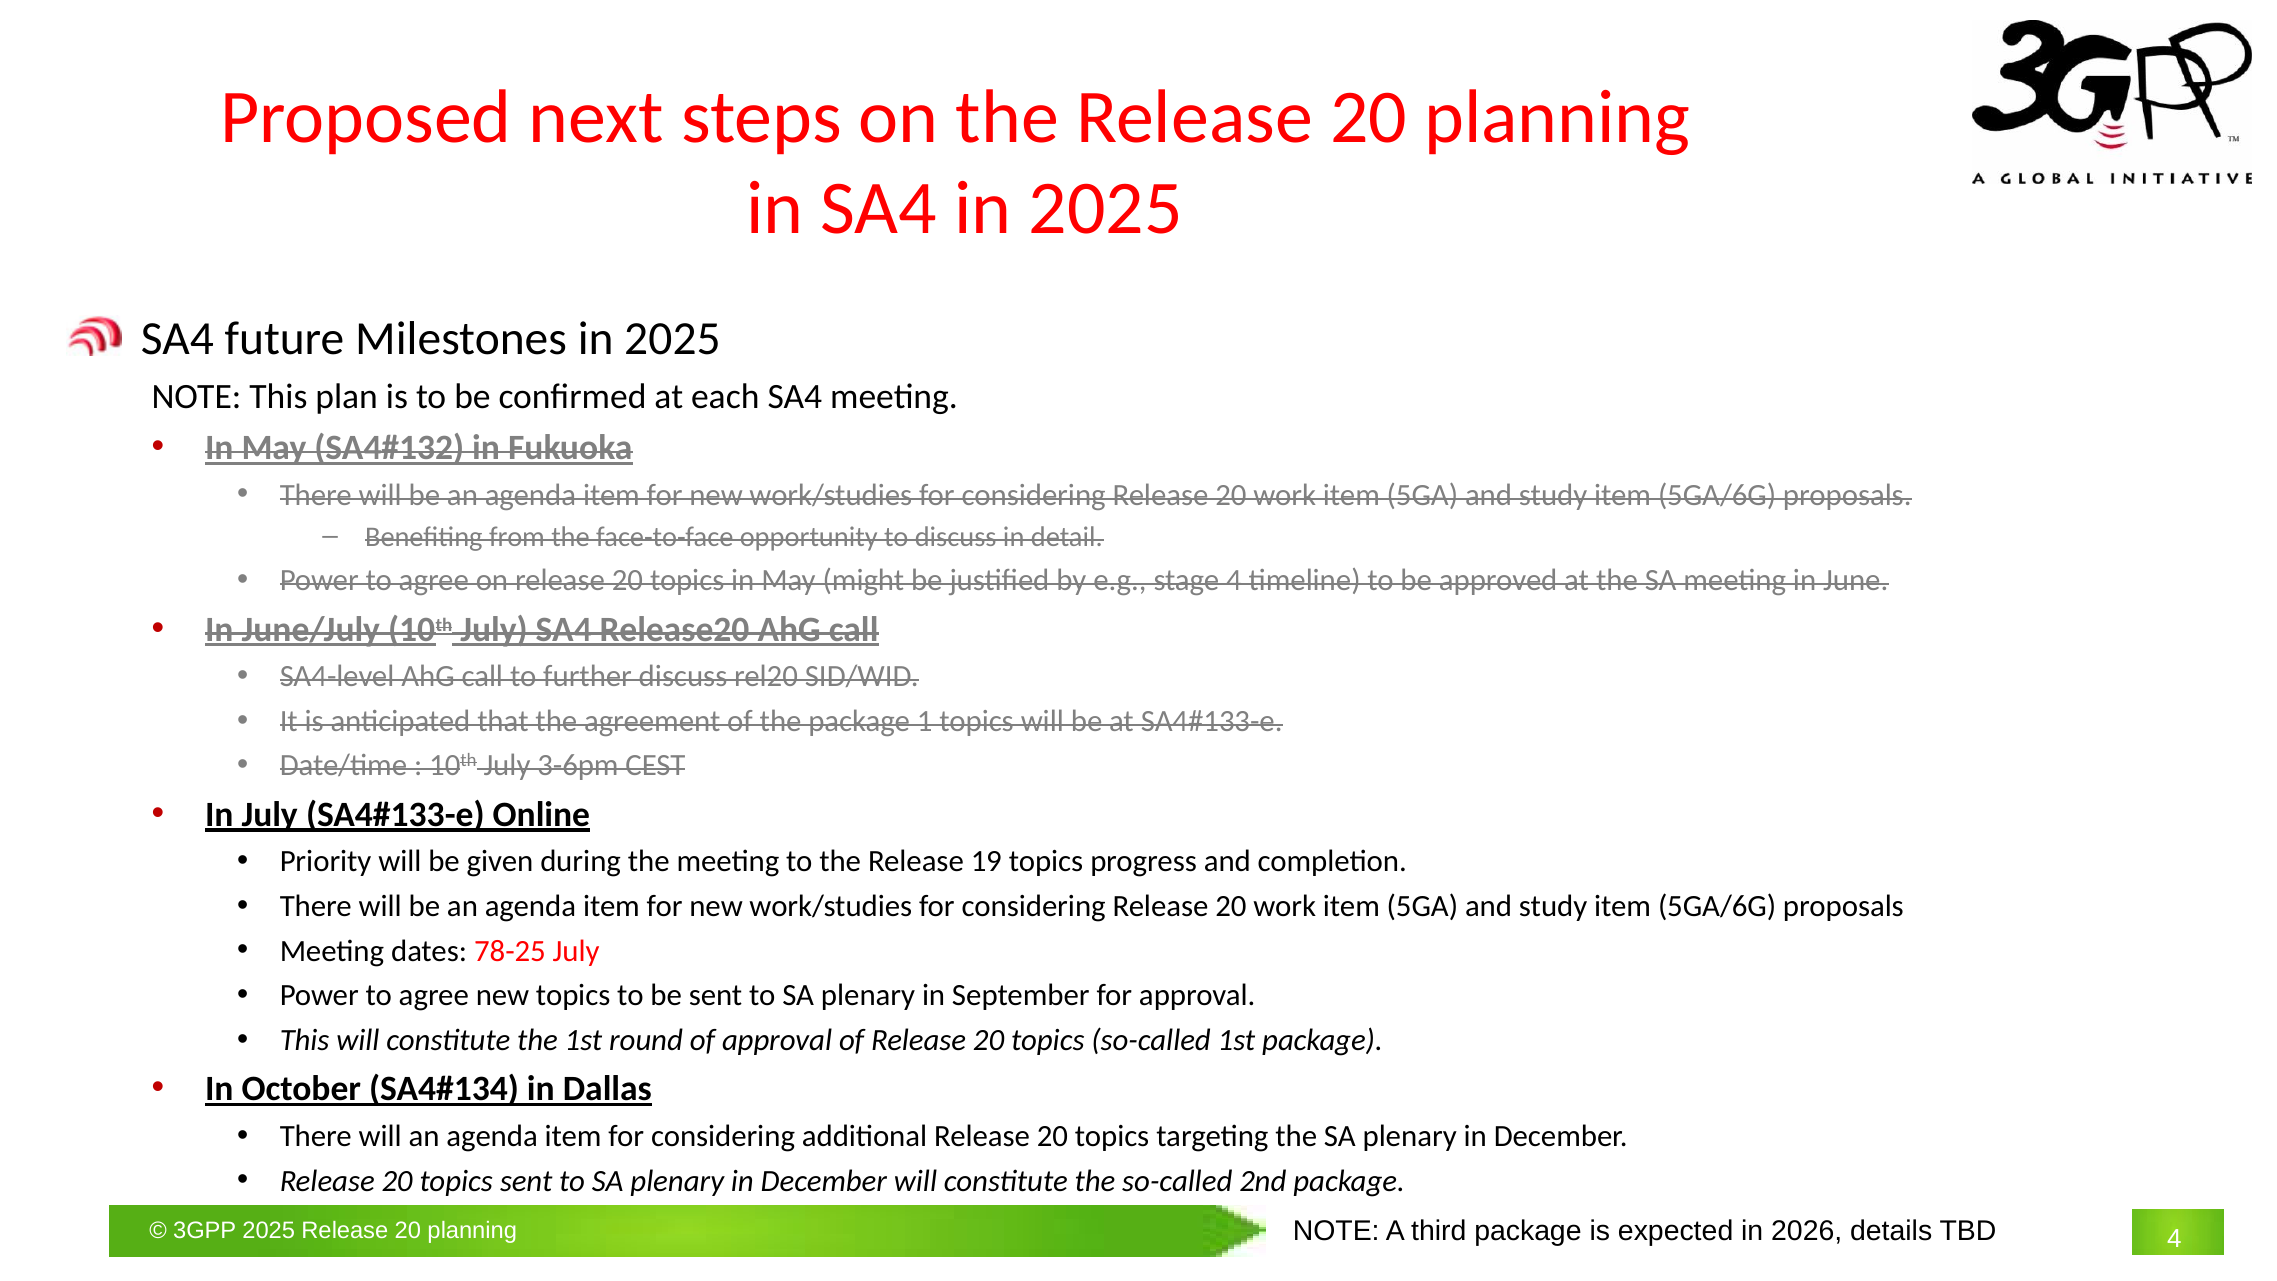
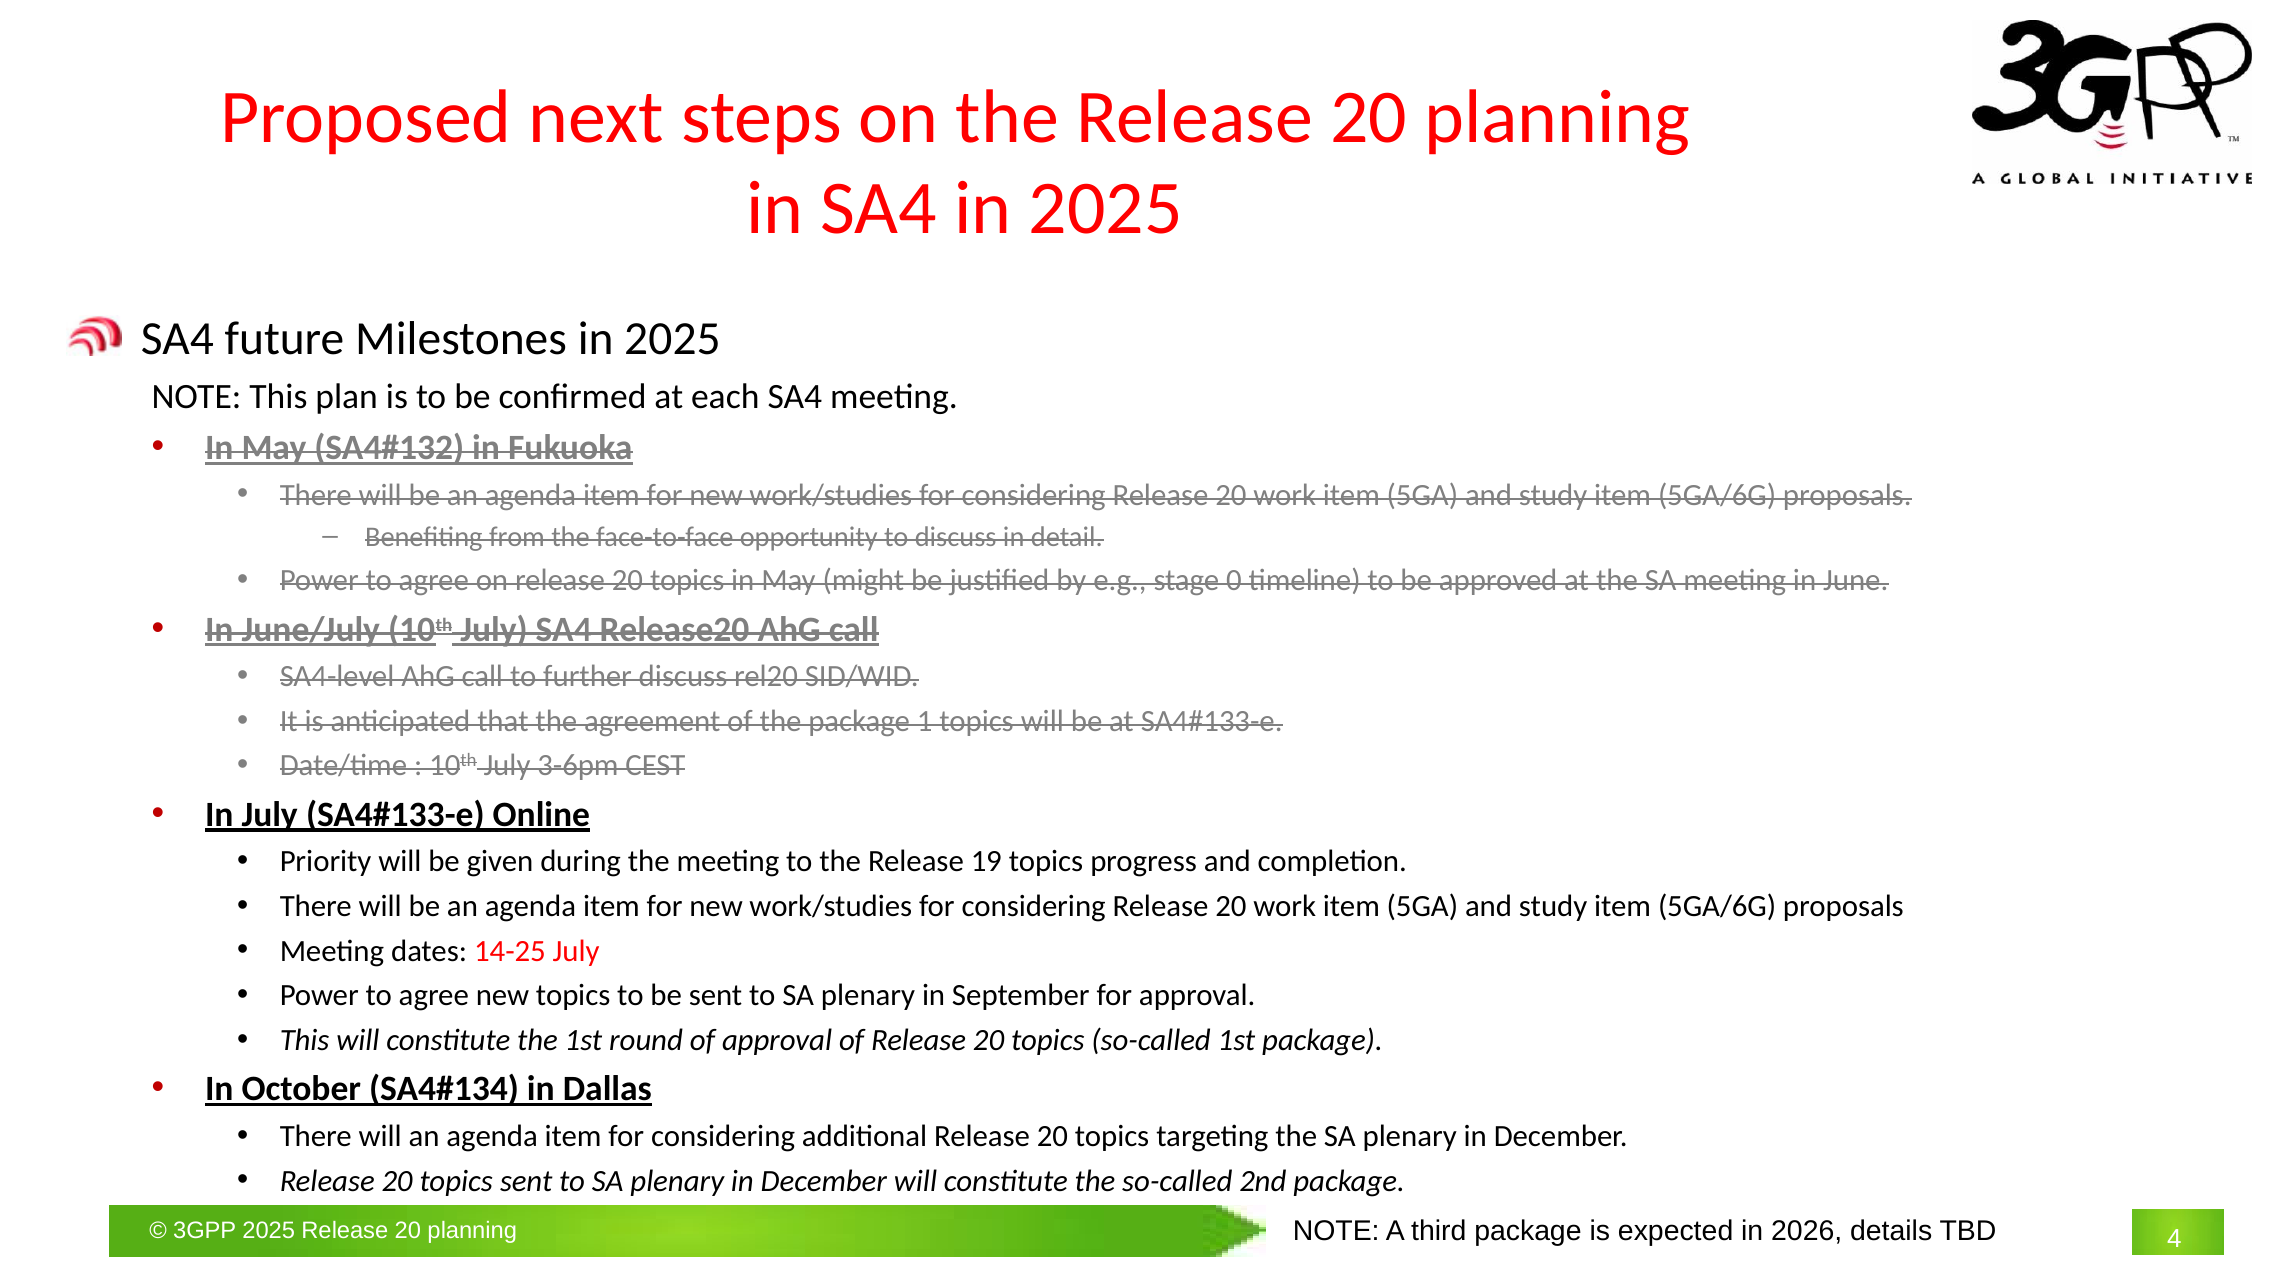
stage 4: 4 -> 0 (1234, 581)
78-25: 78-25 -> 14-25 (510, 951)
